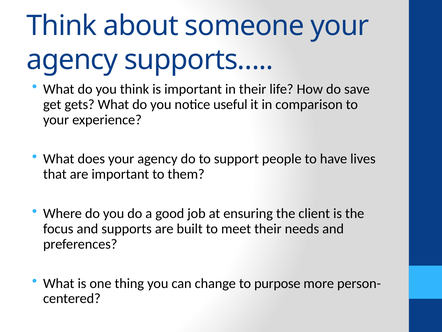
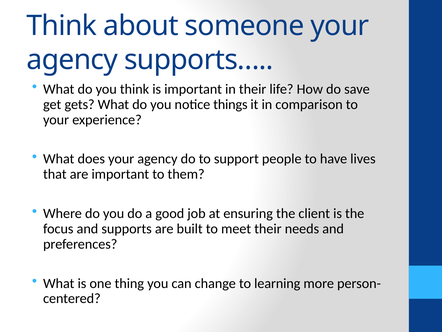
useful: useful -> things (230, 104)
purpose: purpose -> learning (277, 283)
